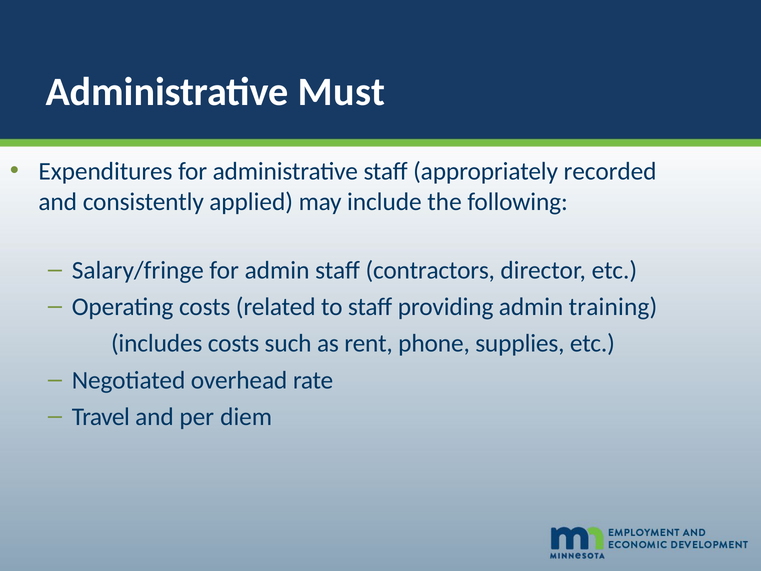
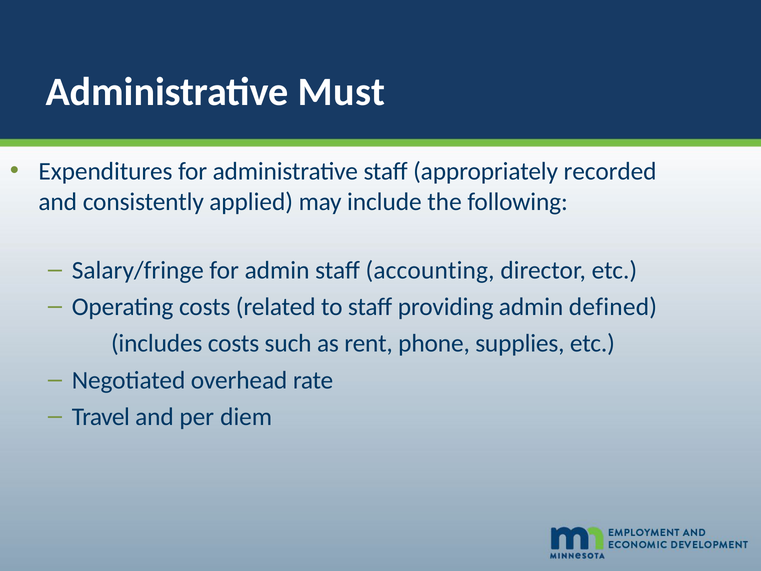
contractors: contractors -> accounting (430, 270)
training: training -> defined (613, 307)
